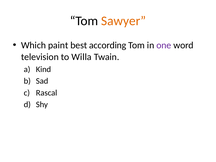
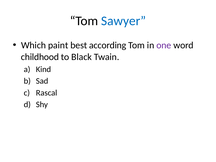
Sawyer colour: orange -> blue (124, 21)
television: television -> childhood (40, 57)
Willa: Willa -> Black (82, 57)
